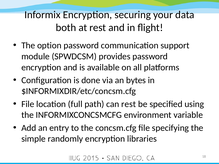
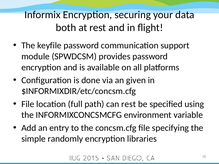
option: option -> keyfile (49, 46)
bytes: bytes -> given (136, 80)
